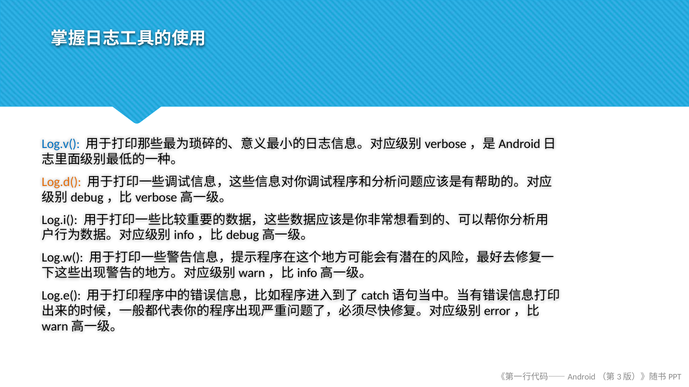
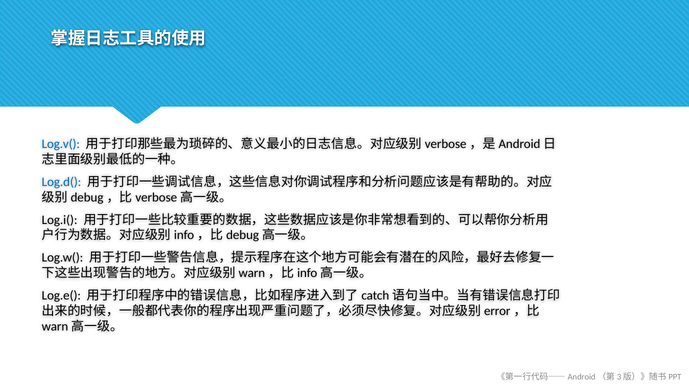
Log.d( colour: orange -> blue (61, 182)
